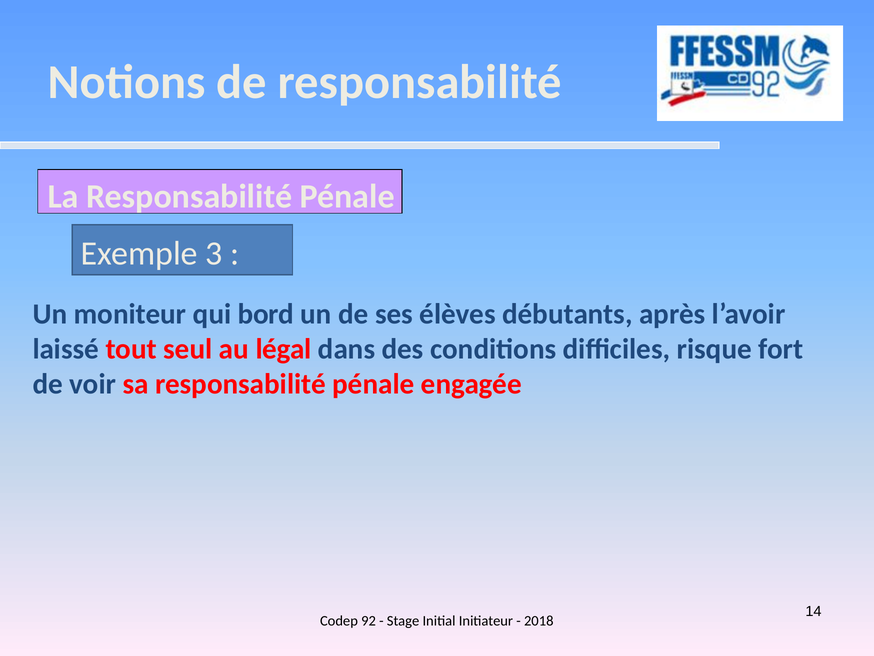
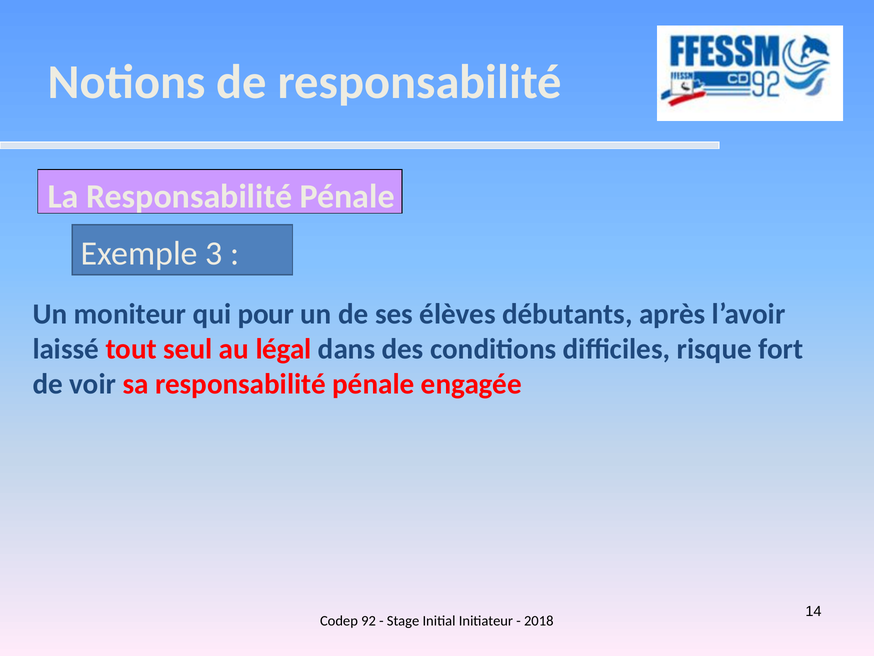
bord: bord -> pour (266, 314)
